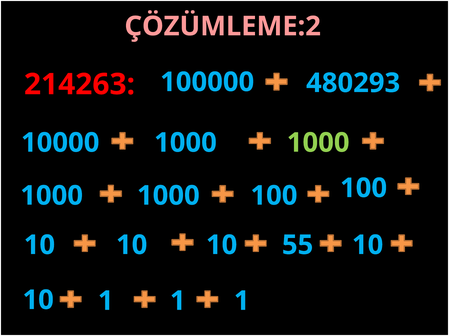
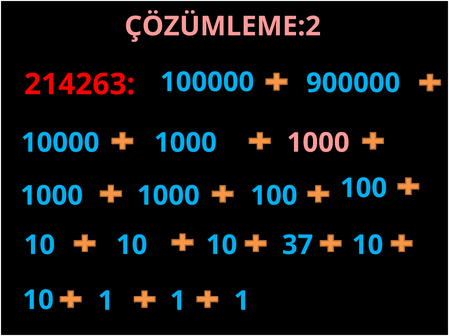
480293: 480293 -> 900000 (353, 83)
1000 colour: light green -> pink (318, 143)
55: 55 -> 37 (298, 246)
